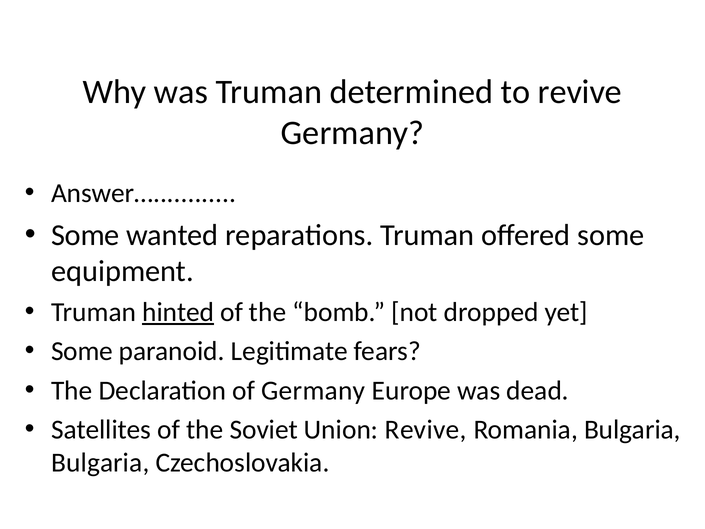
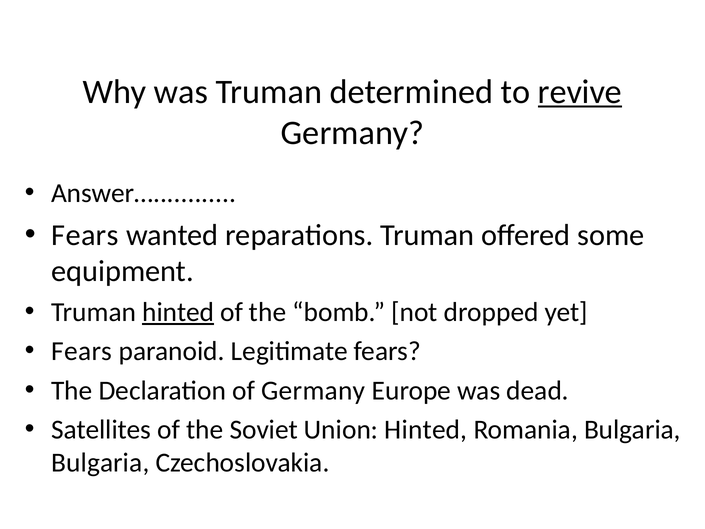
revive underline: none -> present (580, 92)
Some: Some -> Fears (85, 235)
Some: Some -> Fears (82, 351)
Union Revive: Revive -> Hinted (426, 430)
